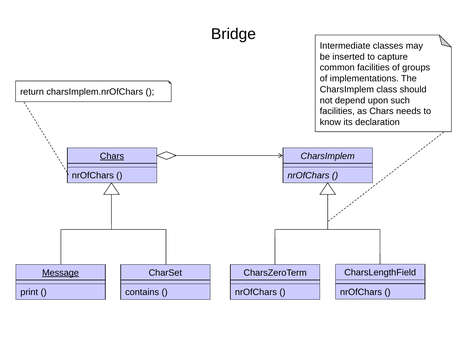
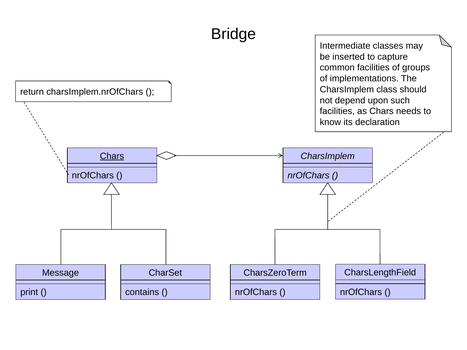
Message underline: present -> none (61, 273)
